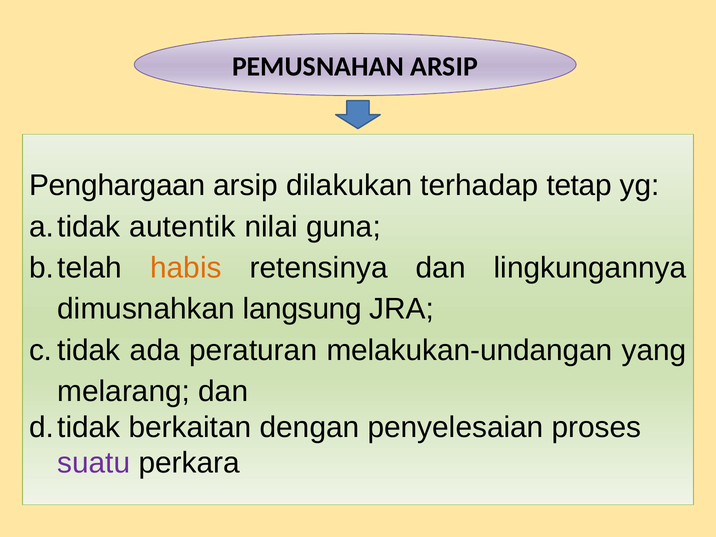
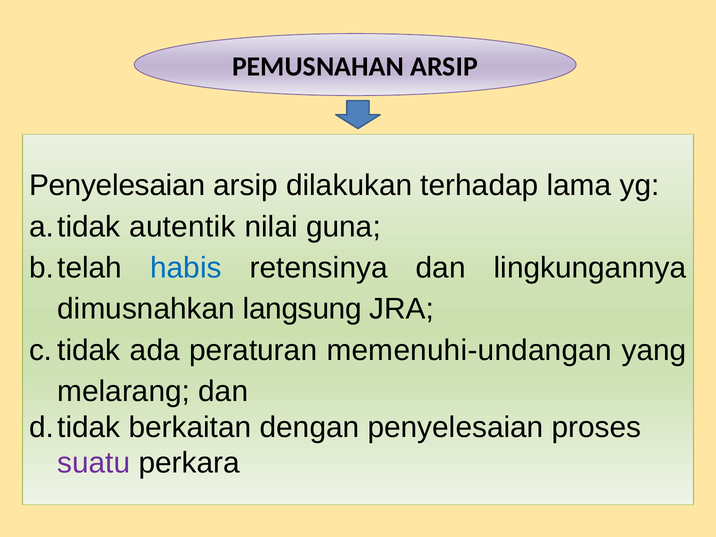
Penghargaan: Penghargaan -> Penyelesaian (117, 186)
tetap: tetap -> lama (579, 186)
habis colour: orange -> blue (186, 268)
melakukan-undangan: melakukan-undangan -> memenuhi-undangan (469, 350)
